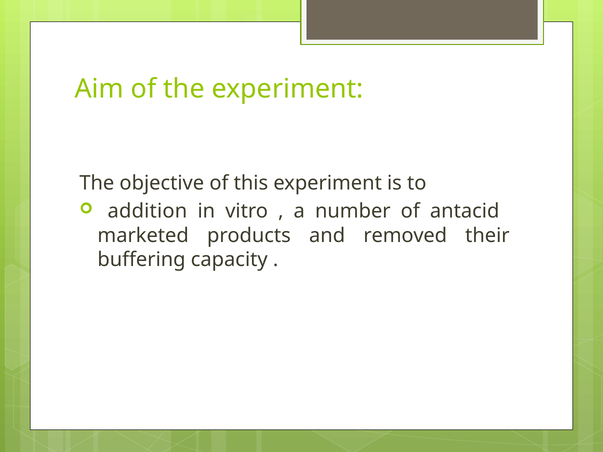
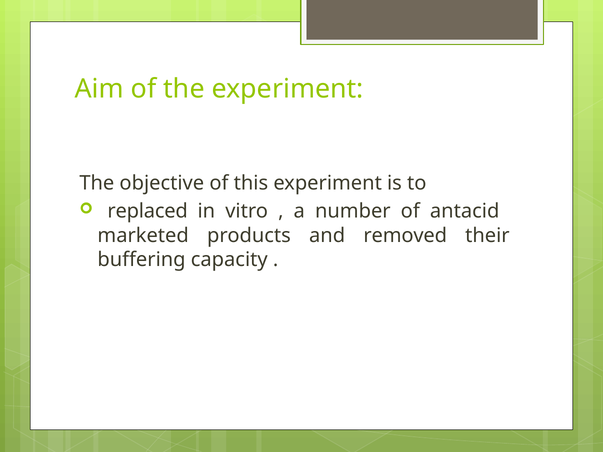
addition: addition -> replaced (148, 211)
